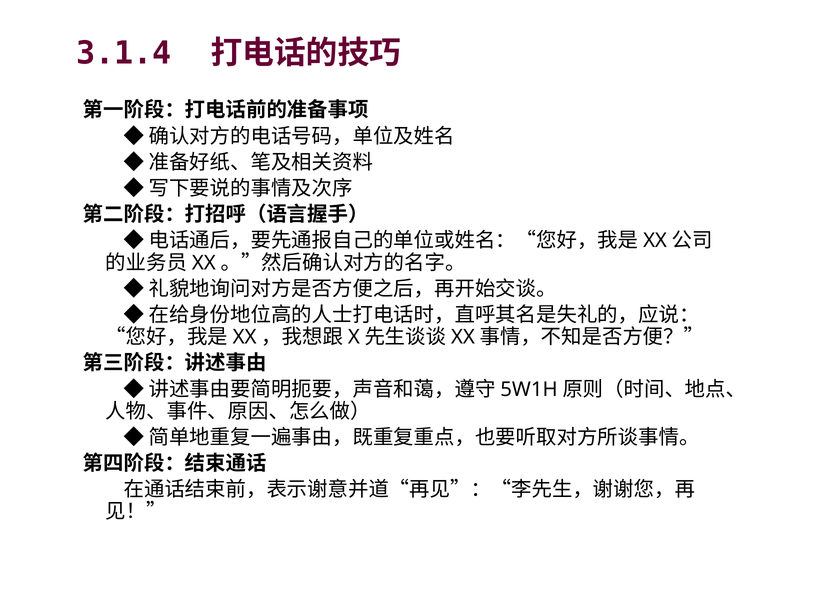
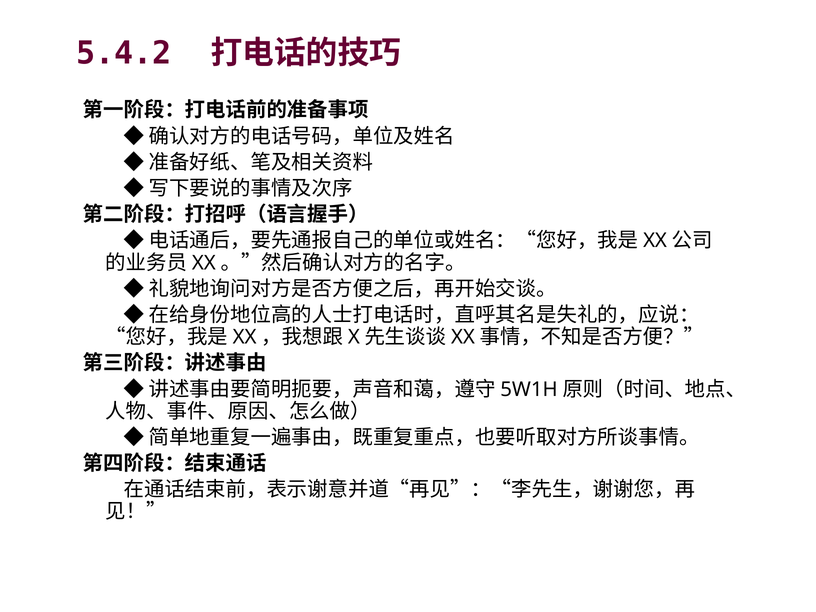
3.1.4: 3.1.4 -> 5.4.2 (124, 53)
